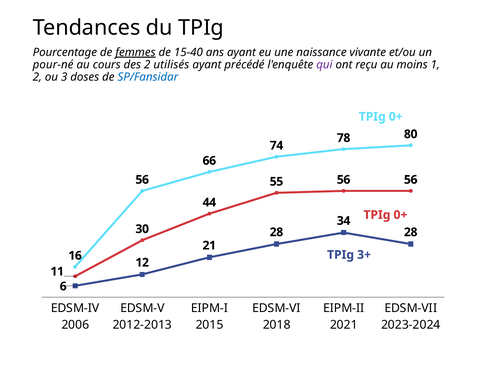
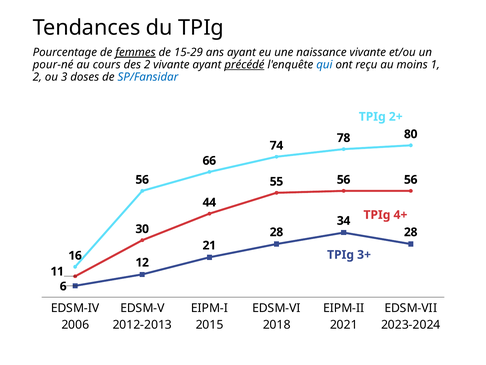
15-40: 15-40 -> 15-29 (188, 52)
2 utilisés: utilisés -> vivante (171, 65)
précédé underline: none -> present (244, 65)
qui colour: purple -> blue (324, 65)
0+: 0+ -> 2+ (396, 116)
0+: 0+ -> 4+ (400, 215)
